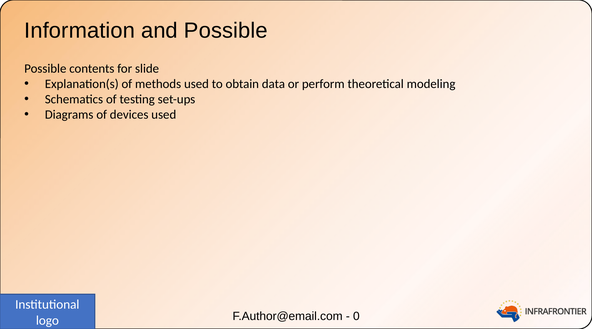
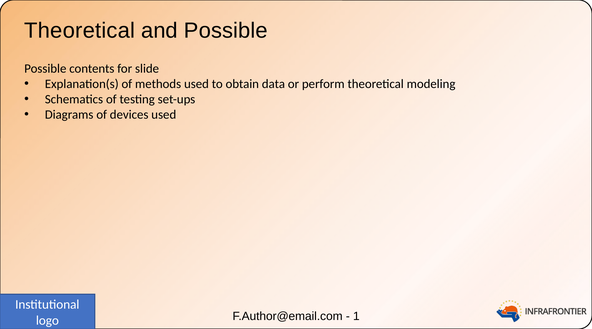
Information: Information -> Theoretical (80, 31)
0: 0 -> 1 (356, 316)
